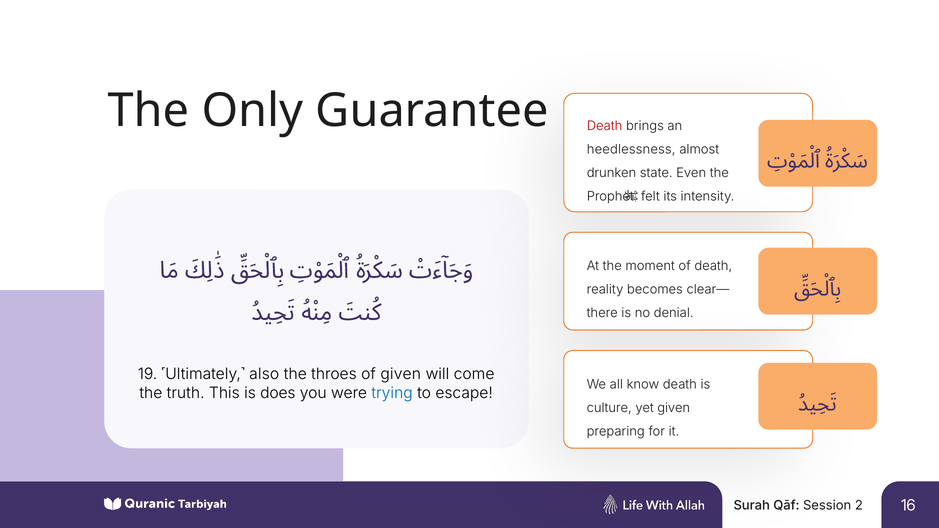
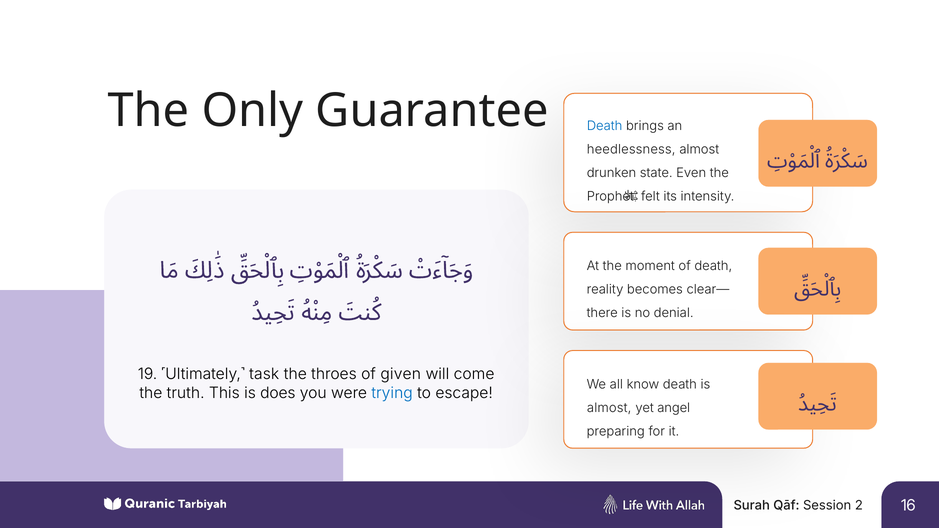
Death colour: red -> blue (605, 126)
also: also -> task (264, 374)
culture: culture -> almost (609, 408)
yet given: given -> angel (674, 408)
